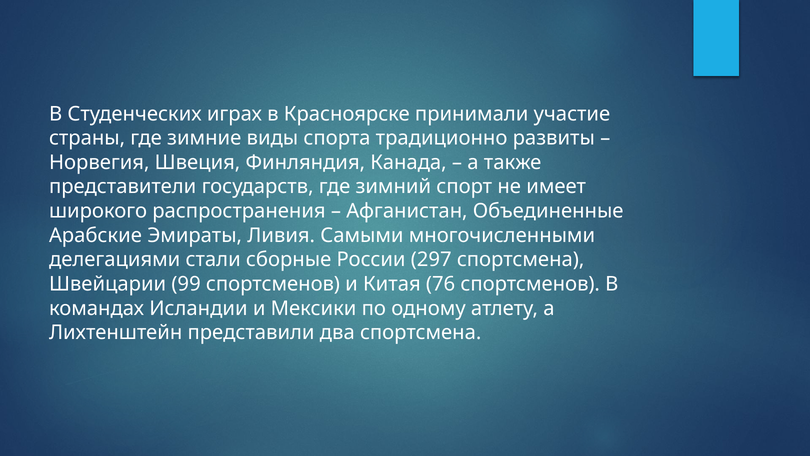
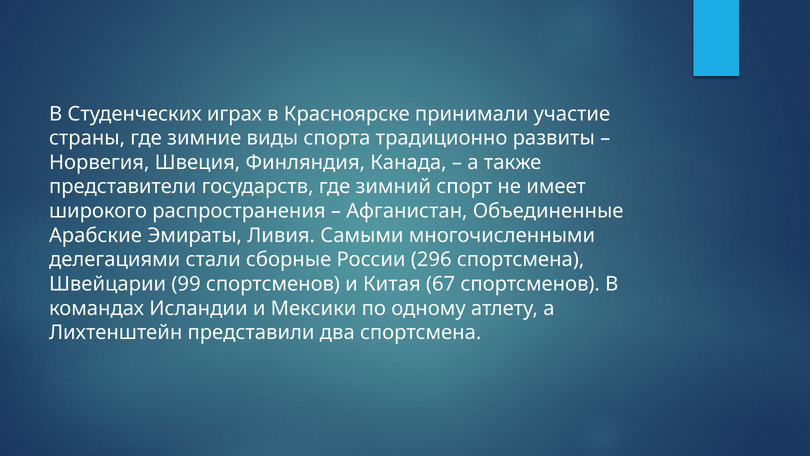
297: 297 -> 296 (431, 260)
76: 76 -> 67 (441, 284)
